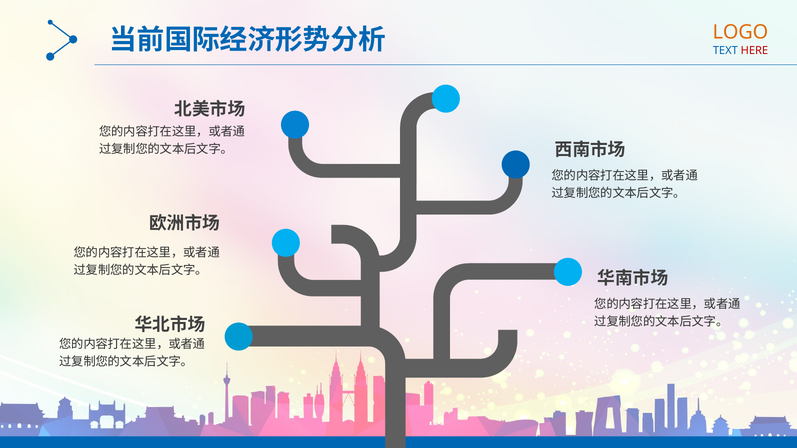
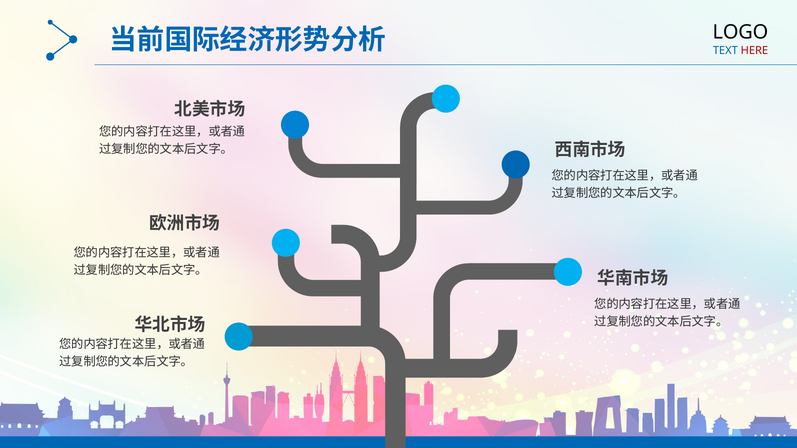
LOGO colour: orange -> black (740, 32)
